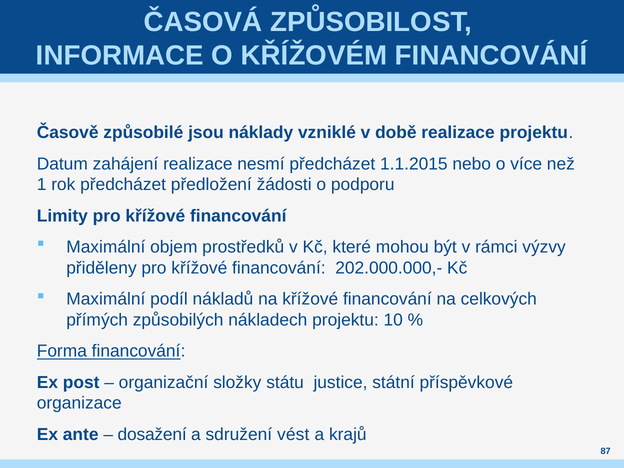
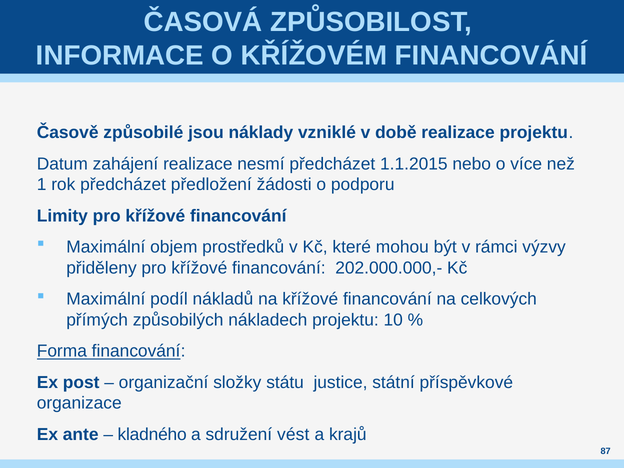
dosažení: dosažení -> kladného (152, 434)
